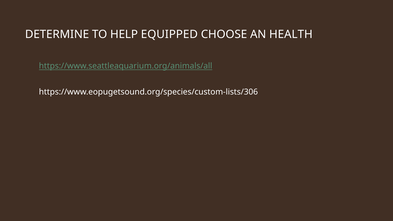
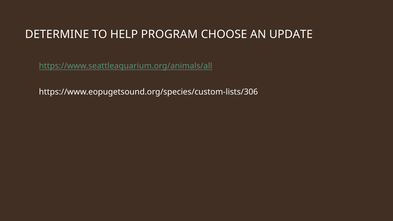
EQUIPPED: EQUIPPED -> PROGRAM (169, 34)
HEALTH: HEALTH -> UPDATE (291, 34)
